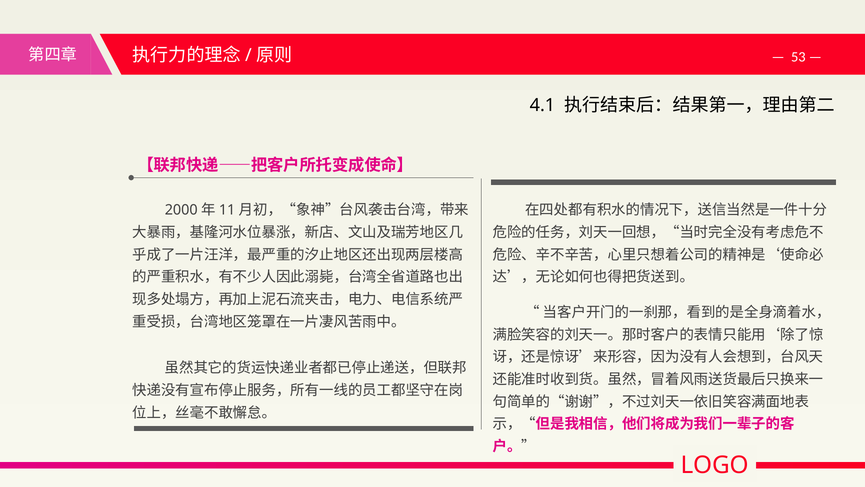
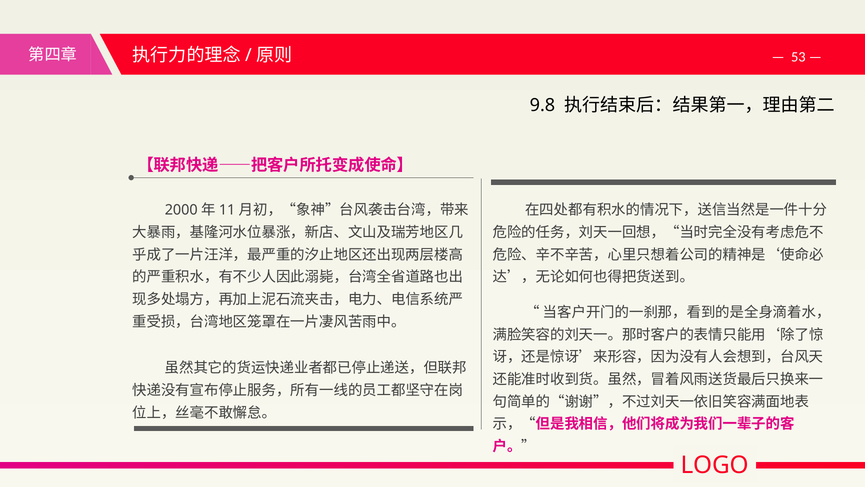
4.1: 4.1 -> 9.8 (542, 105)
